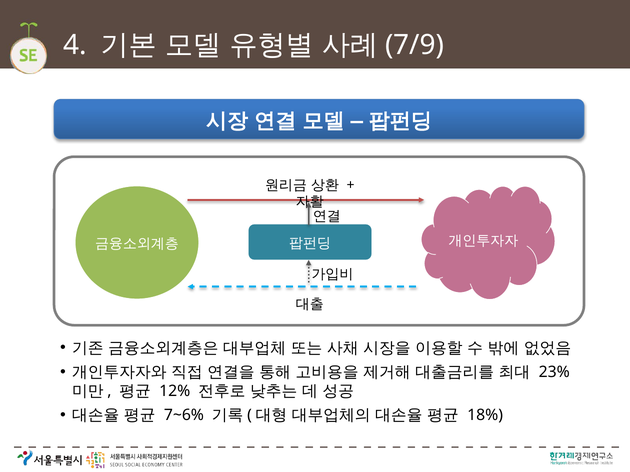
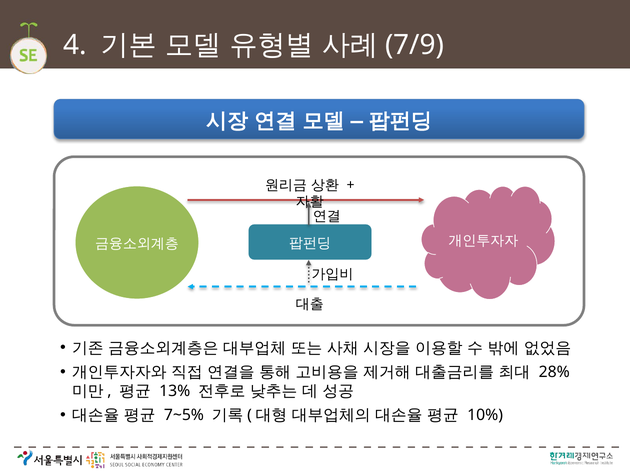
23%: 23% -> 28% (554, 373)
12%: 12% -> 13% (175, 392)
7~6%: 7~6% -> 7~5% (184, 416)
18%: 18% -> 10% (485, 416)
